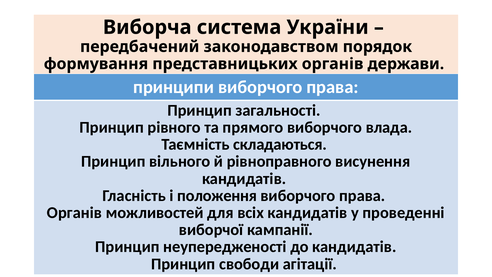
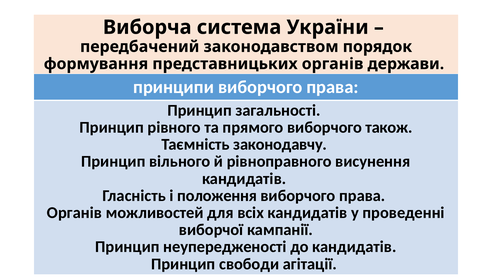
влада: влада -> також (389, 127)
складаються: складаються -> законодавчу (280, 144)
